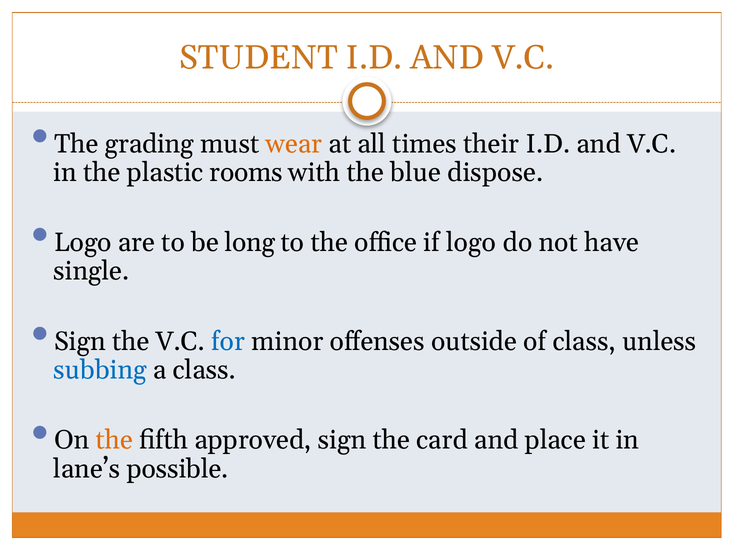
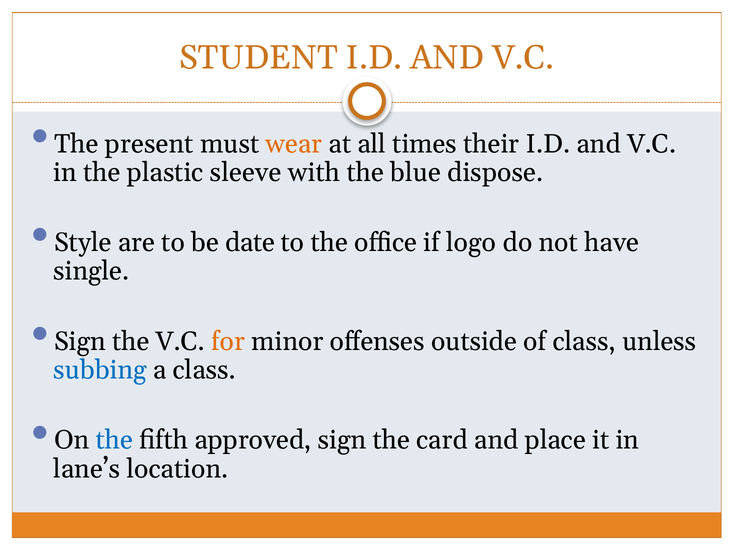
grading: grading -> present (149, 144)
rooms: rooms -> sleeve (246, 173)
Logo: Logo -> Style (83, 243)
long: long -> date (250, 243)
for colour: blue -> orange (228, 342)
the colour: orange -> blue (115, 441)
possible: possible -> location (177, 469)
